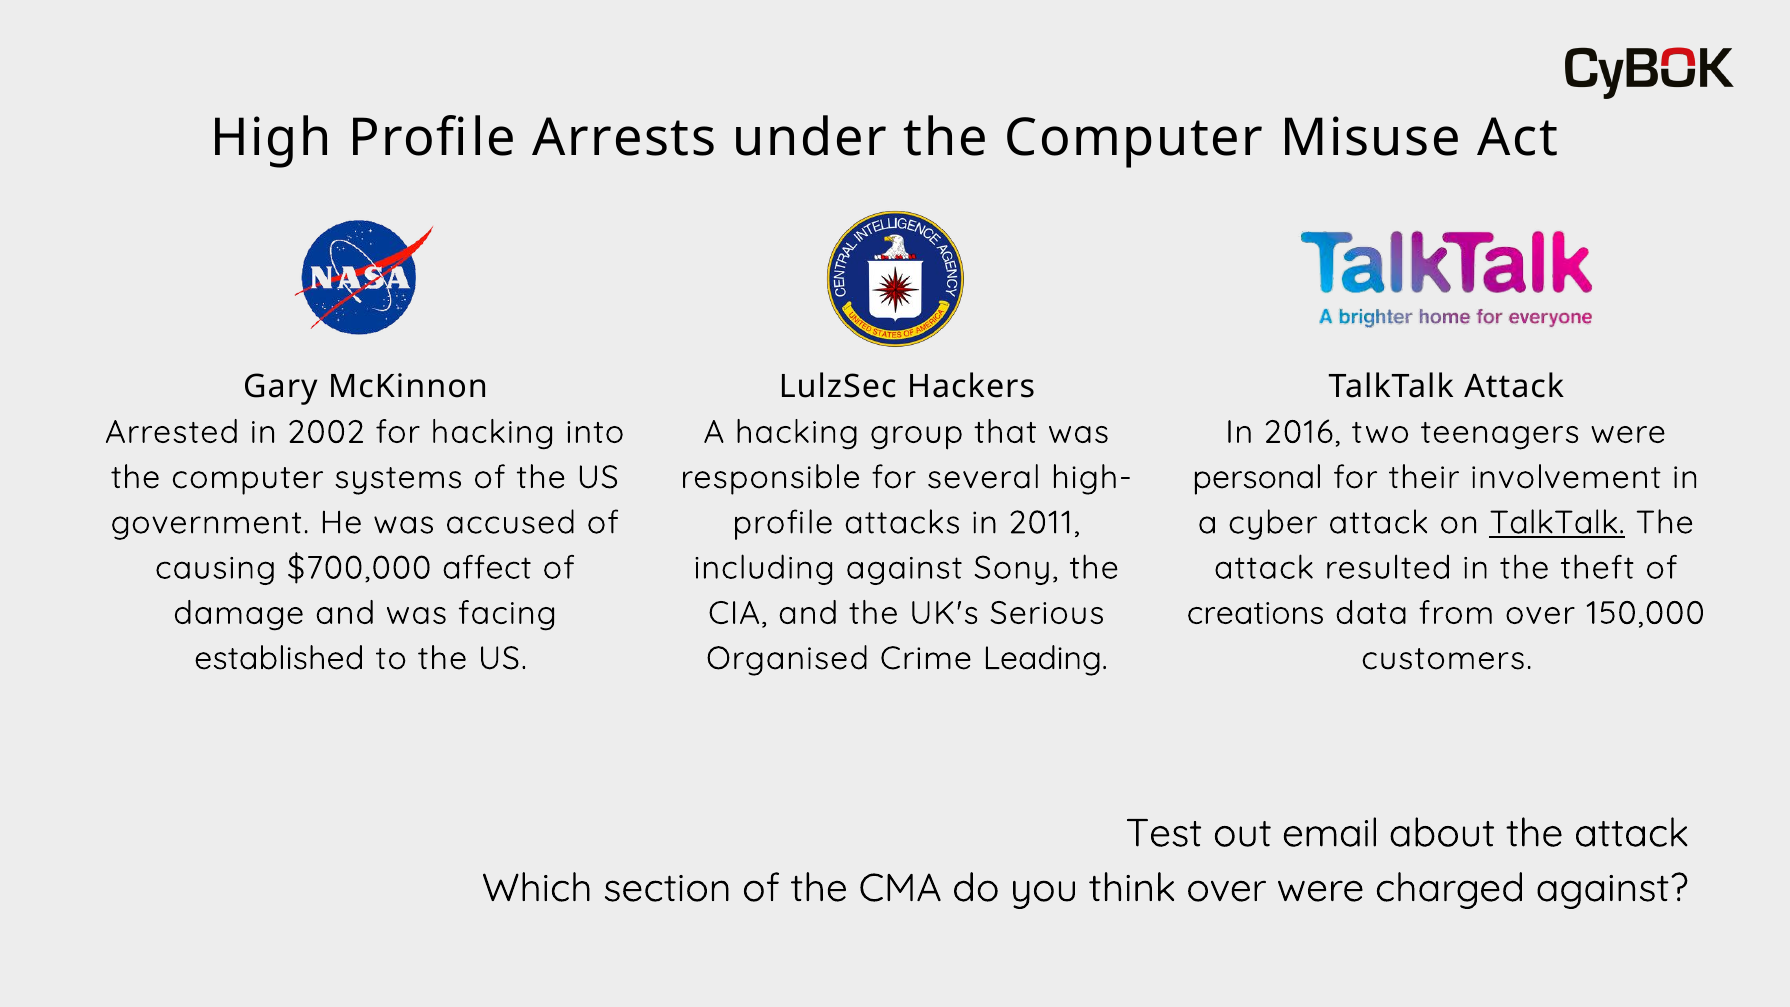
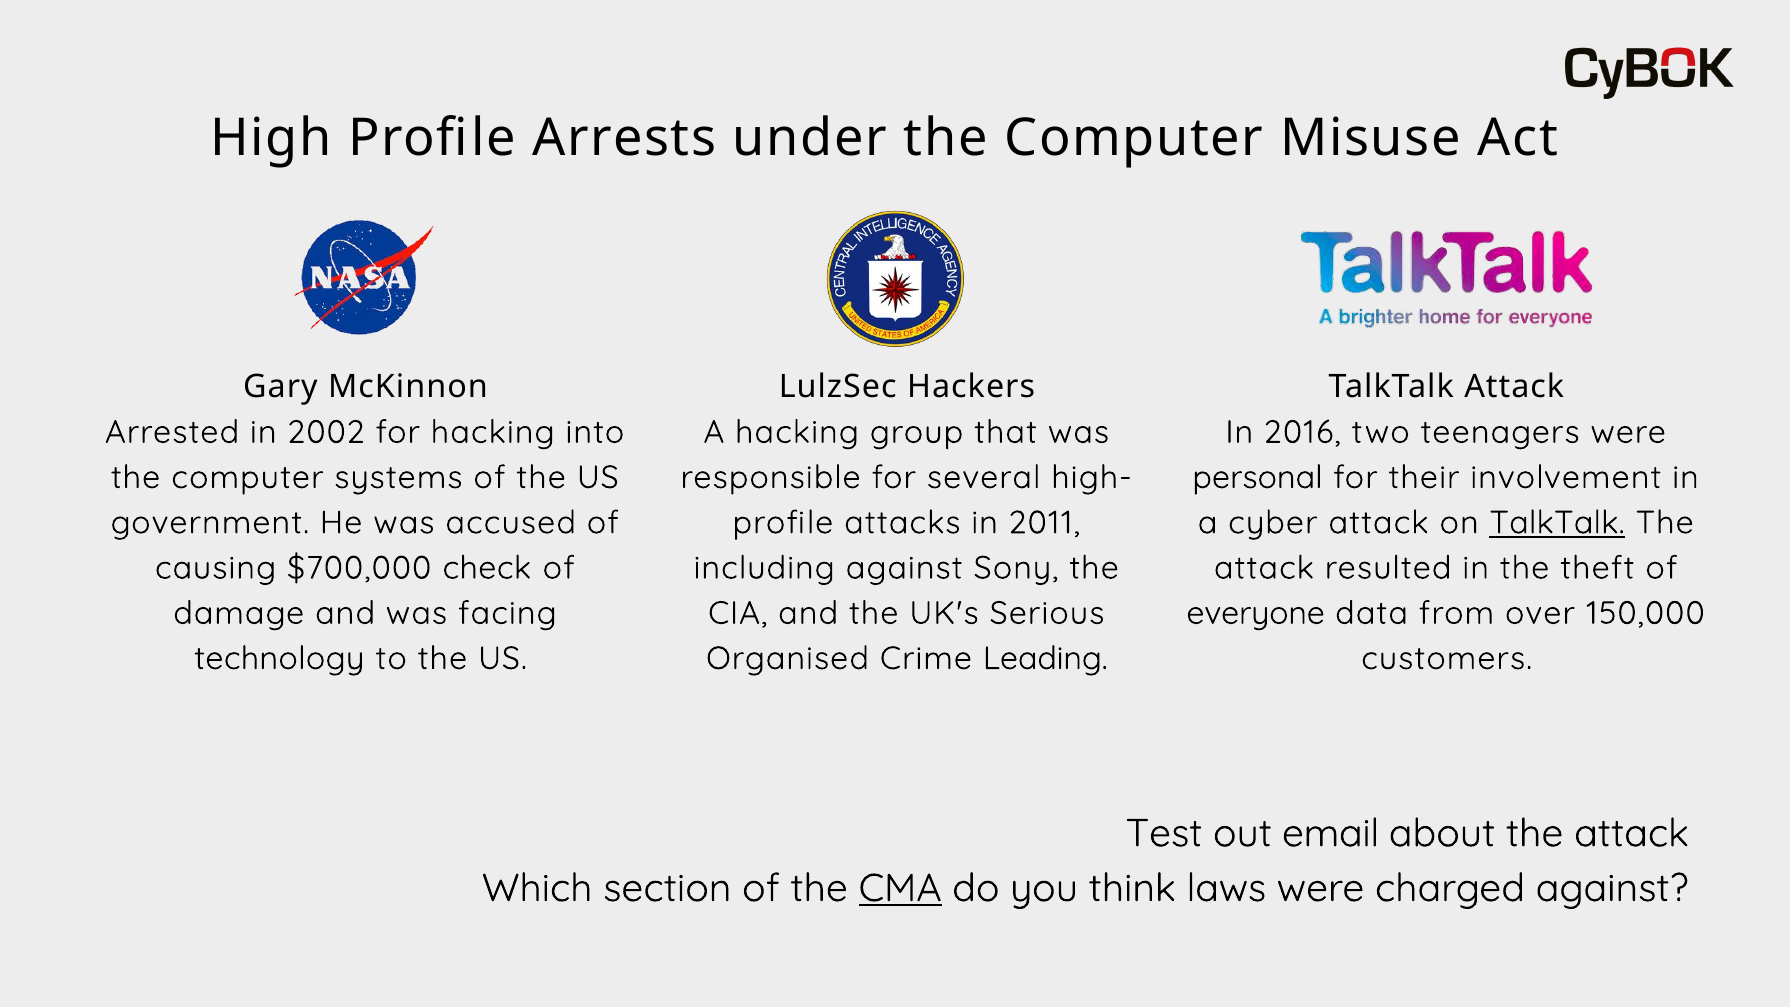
affect: affect -> check (487, 568)
creations: creations -> everyone (1256, 613)
established: established -> technology (279, 658)
CMA underline: none -> present (900, 888)
think over: over -> laws (1226, 888)
